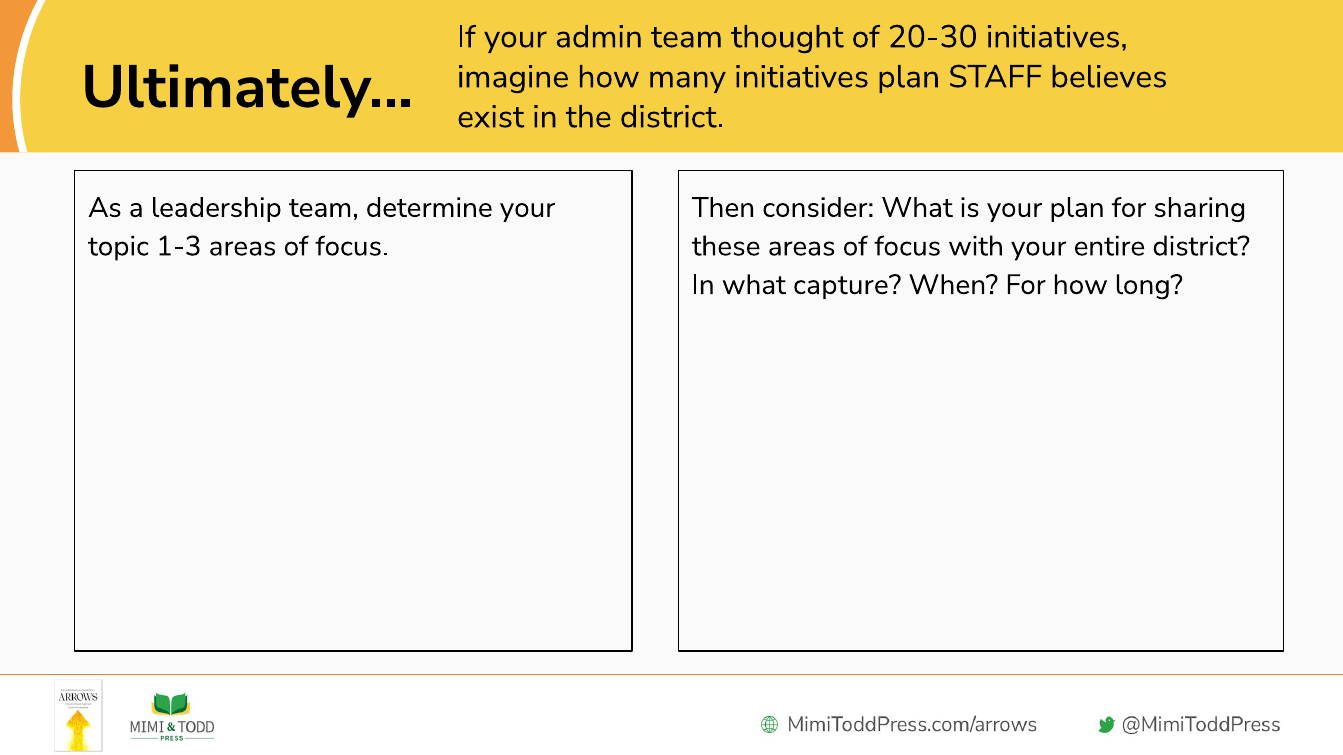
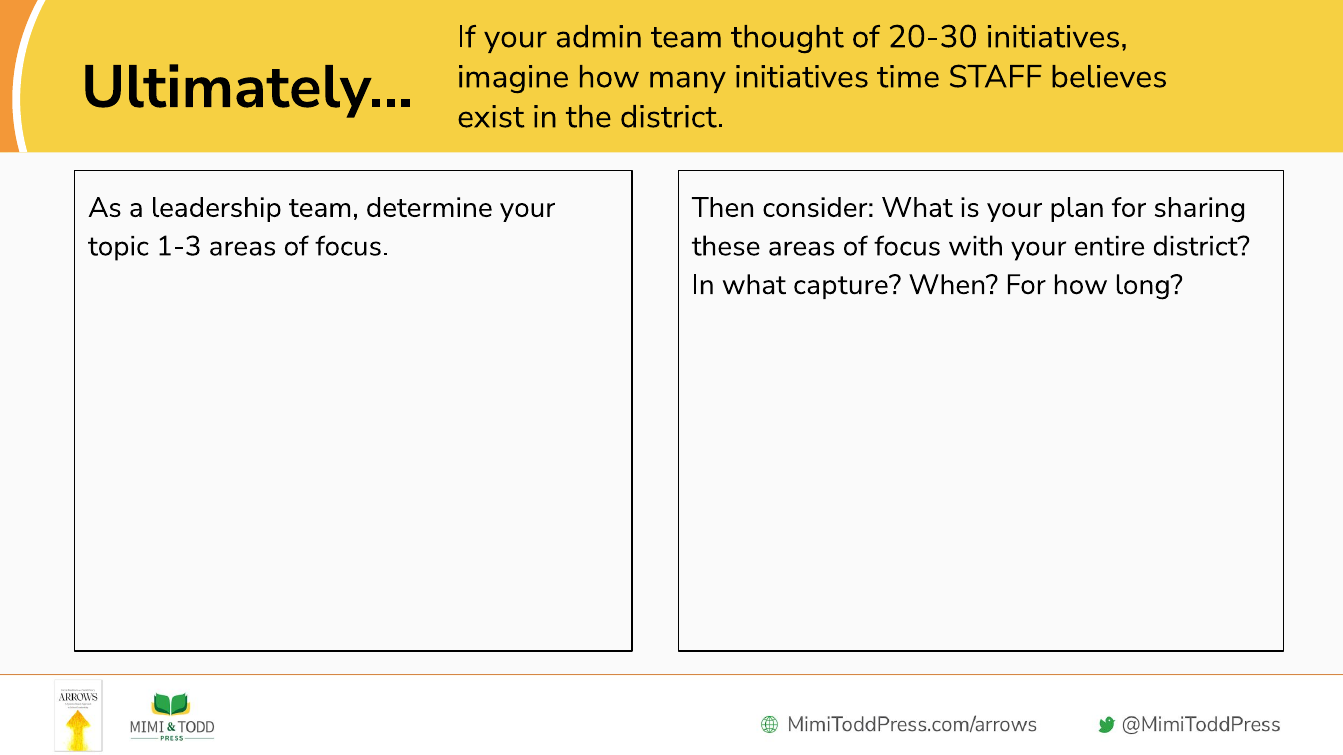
initiatives plan: plan -> time (909, 77)
